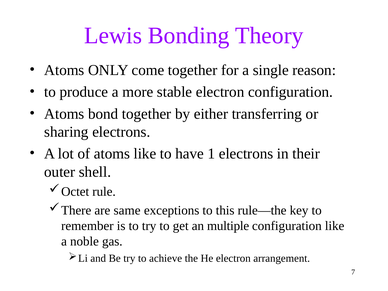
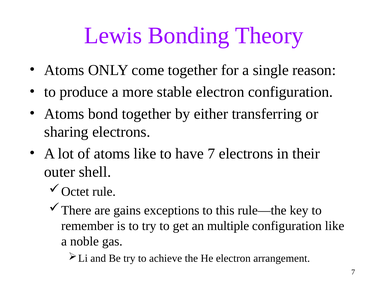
have 1: 1 -> 7 (211, 154)
same: same -> gains (127, 210)
